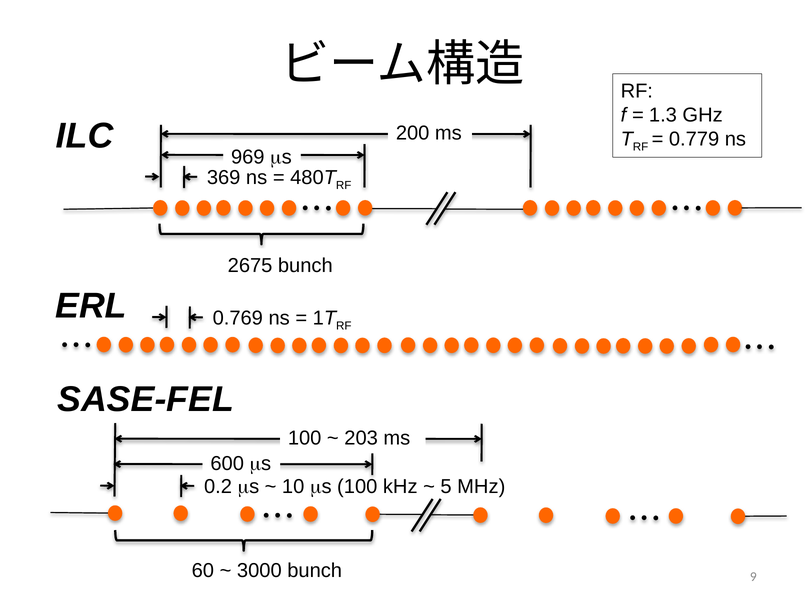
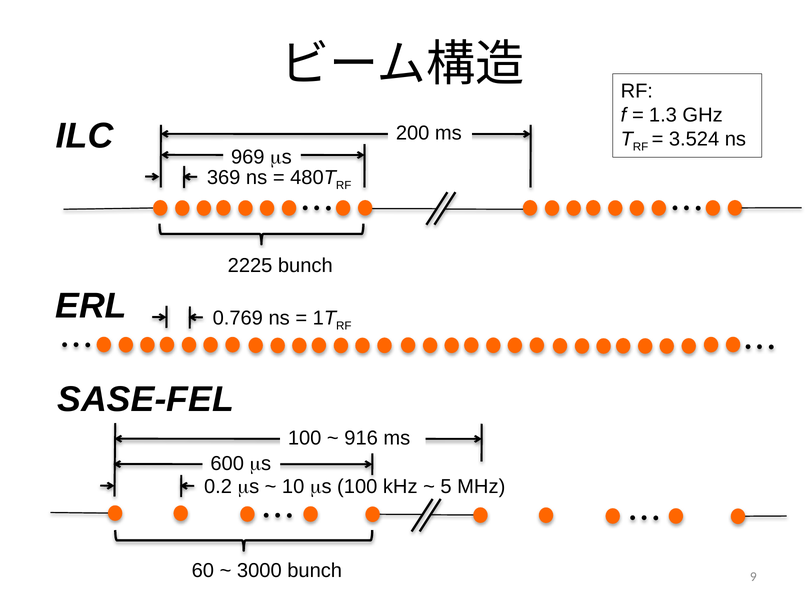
0.779: 0.779 -> 3.524 (694, 139)
2675: 2675 -> 2225 (250, 266)
203: 203 -> 916 (361, 438)
